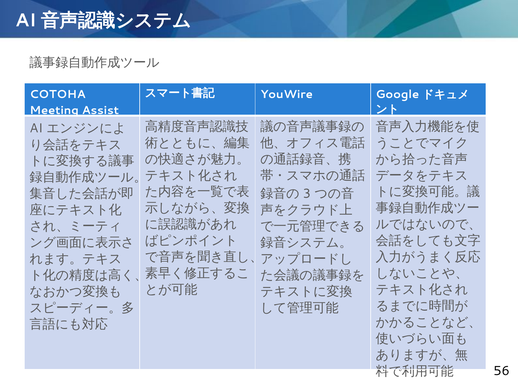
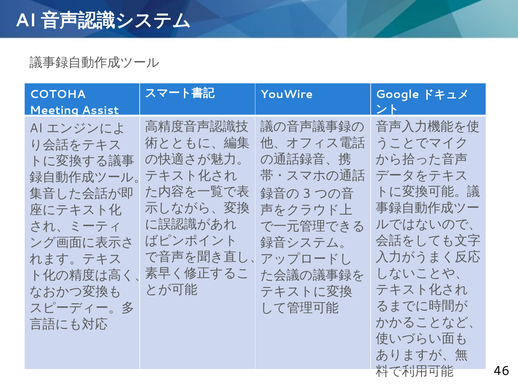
56: 56 -> 46 (502, 371)
